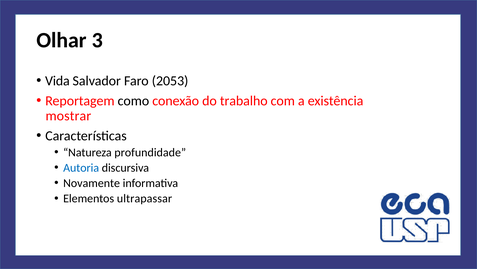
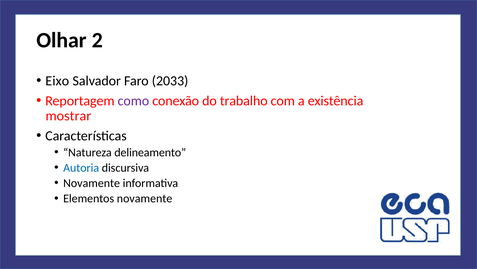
3: 3 -> 2 (97, 40)
Vida: Vida -> Eixo (57, 81)
2053: 2053 -> 2033 (170, 81)
como colour: black -> purple (133, 101)
profundidade: profundidade -> delineamento (150, 152)
Elementos ultrapassar: ultrapassar -> novamente (145, 198)
